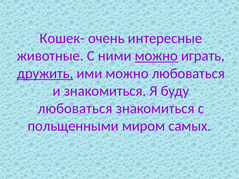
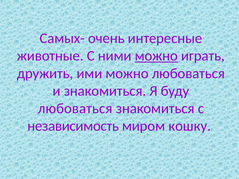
Кошек-: Кошек- -> Самых- (62, 38)
дружить underline: present -> none (45, 73)
польщенными: польщенными -> независимость (73, 126)
самых: самых -> кошку (190, 126)
